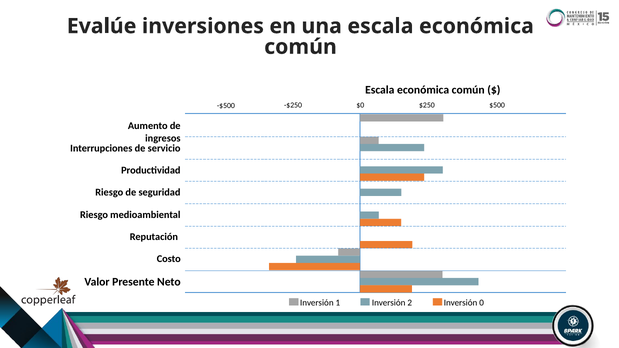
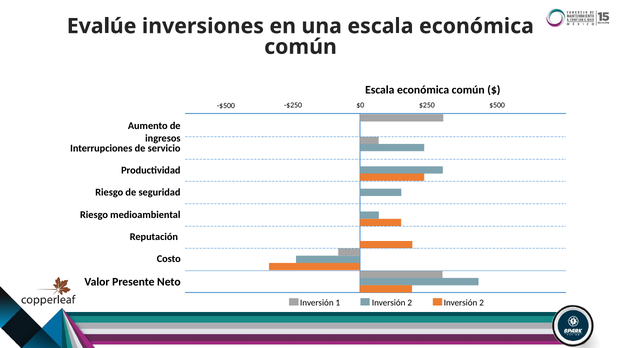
2 Inversión 0: 0 -> 2 (482, 303)
